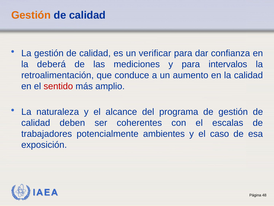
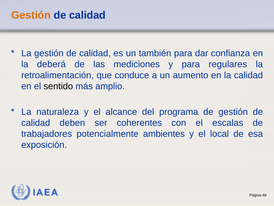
verificar: verificar -> también (155, 53)
intervalos: intervalos -> regulares (228, 64)
sentido colour: red -> black (58, 86)
caso: caso -> local (219, 134)
